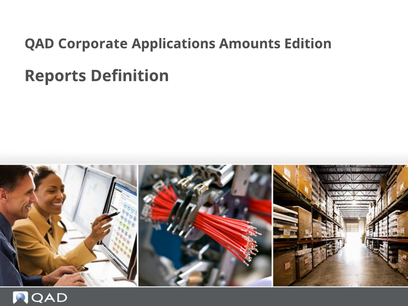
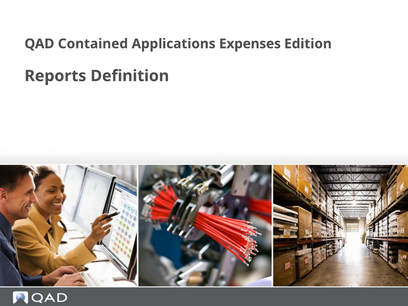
Corporate: Corporate -> Contained (93, 44)
Amounts: Amounts -> Expenses (250, 44)
